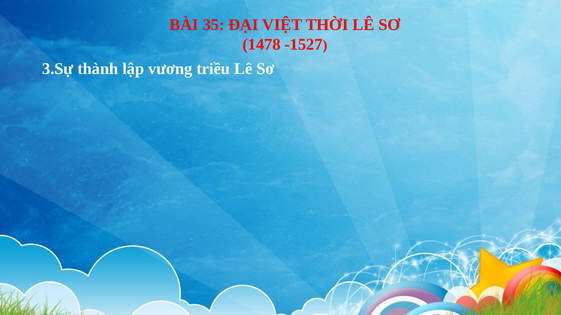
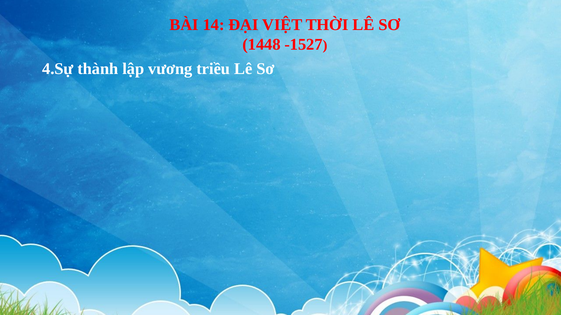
35: 35 -> 14 (214, 25)
1478: 1478 -> 1448 (261, 44)
3.Sự: 3.Sự -> 4.Sự (58, 69)
